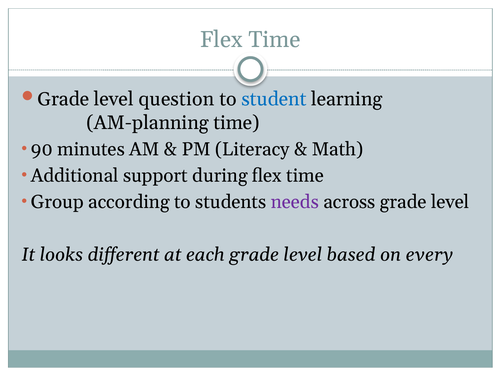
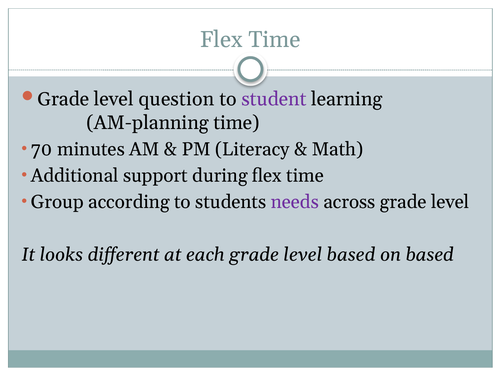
student colour: blue -> purple (274, 99)
90: 90 -> 70 (42, 149)
on every: every -> based (430, 254)
